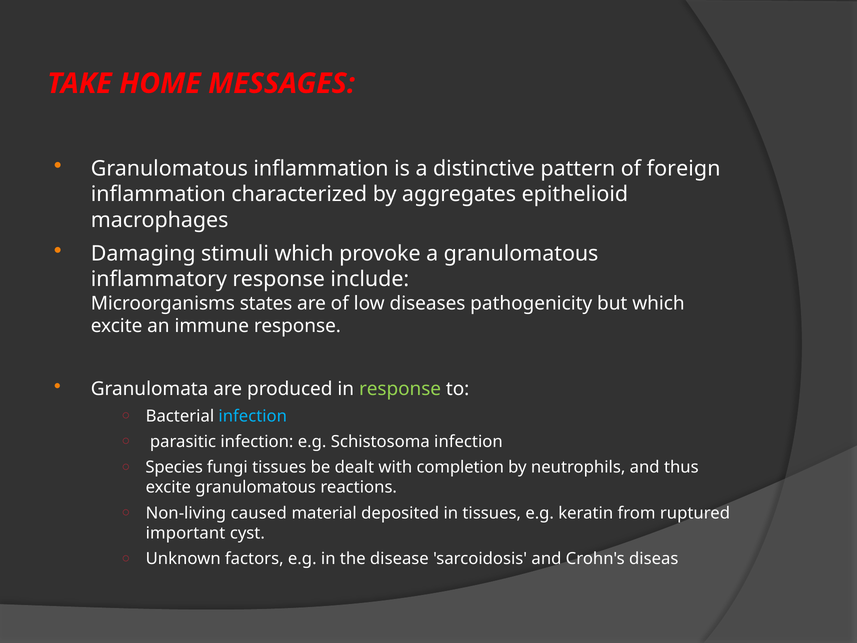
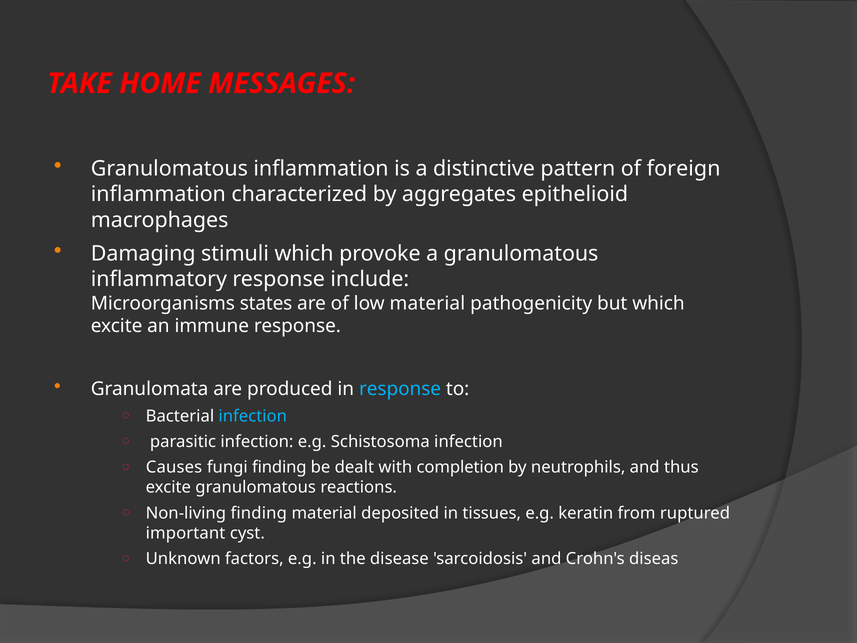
low diseases: diseases -> material (427, 303)
response colour: light green -> light blue (400, 389)
Species: Species -> Causes (174, 467)
fungi tissues: tissues -> finding (279, 467)
Non-living caused: caused -> finding (259, 513)
